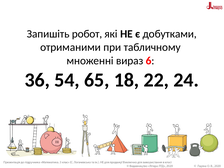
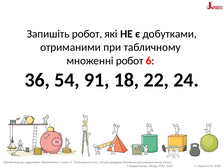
множенні вираз: вираз -> робот (130, 61)
65: 65 -> 91 (97, 80)
